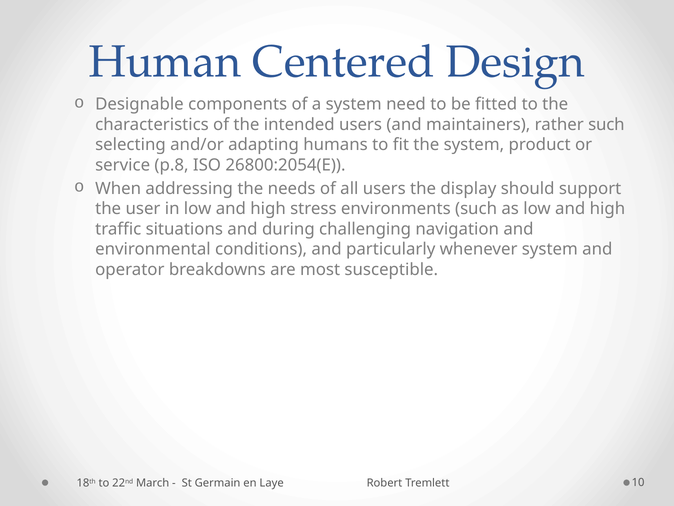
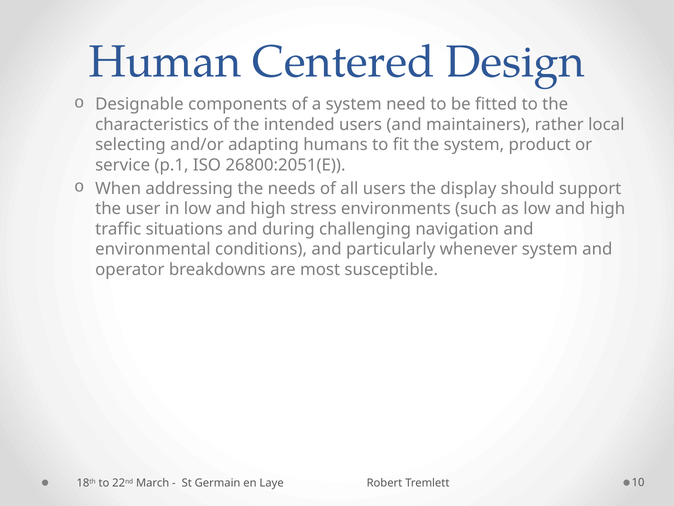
rather such: such -> local (606, 124)
p.8: p.8 -> p.1 (172, 165)
26800:2054(E: 26800:2054(E -> 26800:2051(E (285, 165)
